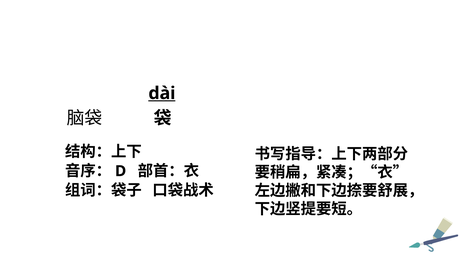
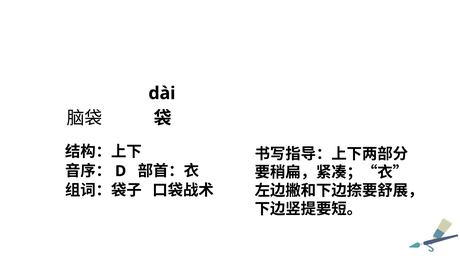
dài underline: present -> none (162, 93)
